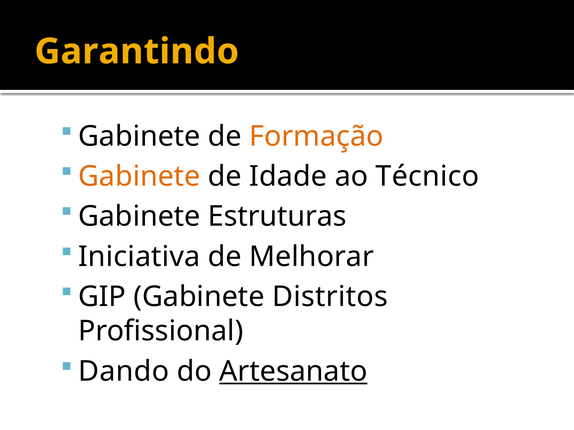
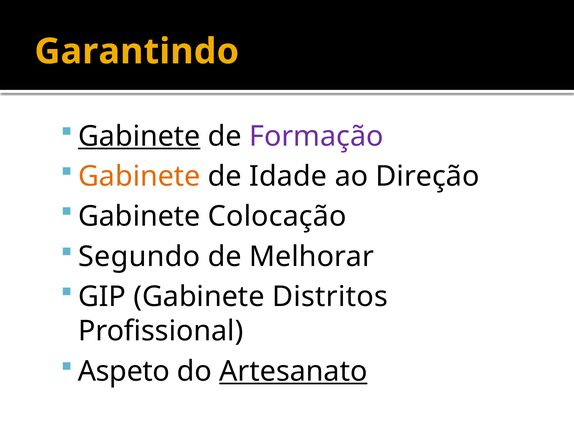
Gabinete underline: none -> present (139, 136)
Formação colour: orange -> purple (316, 136)
Técnico: Técnico -> Direção (428, 177)
Estruturas: Estruturas -> Colocação (277, 217)
Iniciativa: Iniciativa -> Segundo (139, 257)
Dando: Dando -> Aspeto (124, 372)
